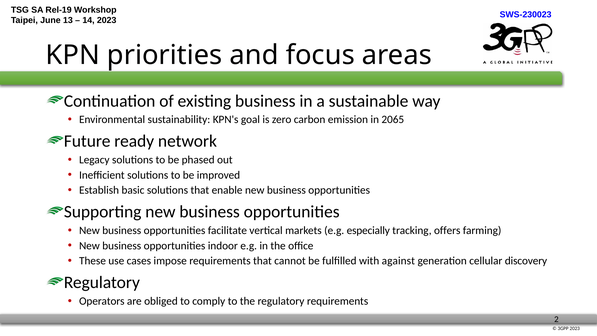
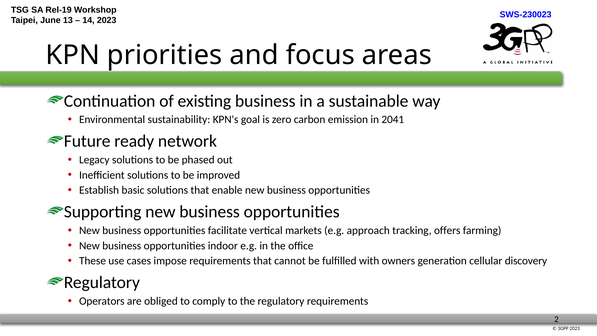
2065: 2065 -> 2041 (393, 120)
especially: especially -> approach (368, 230)
against: against -> owners (398, 261)
